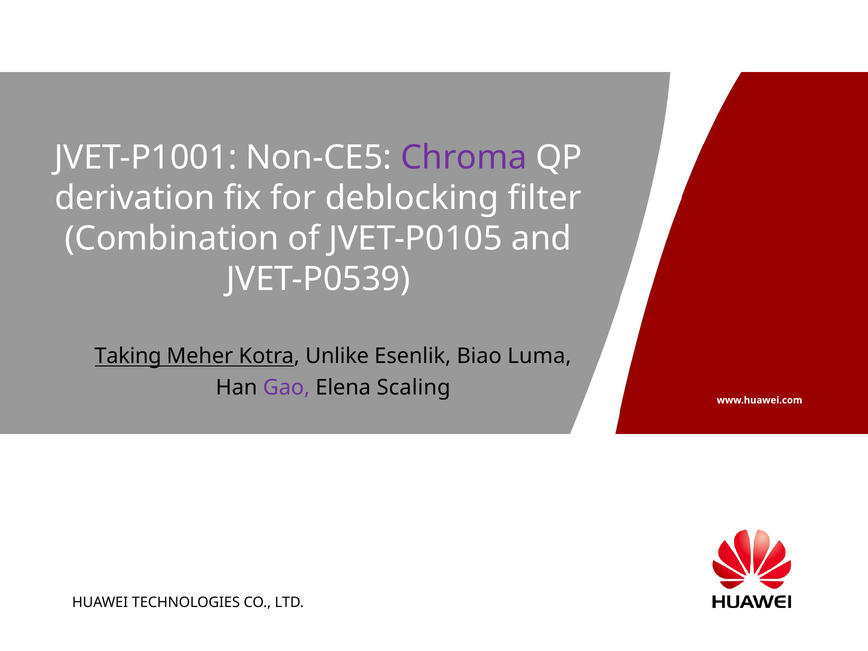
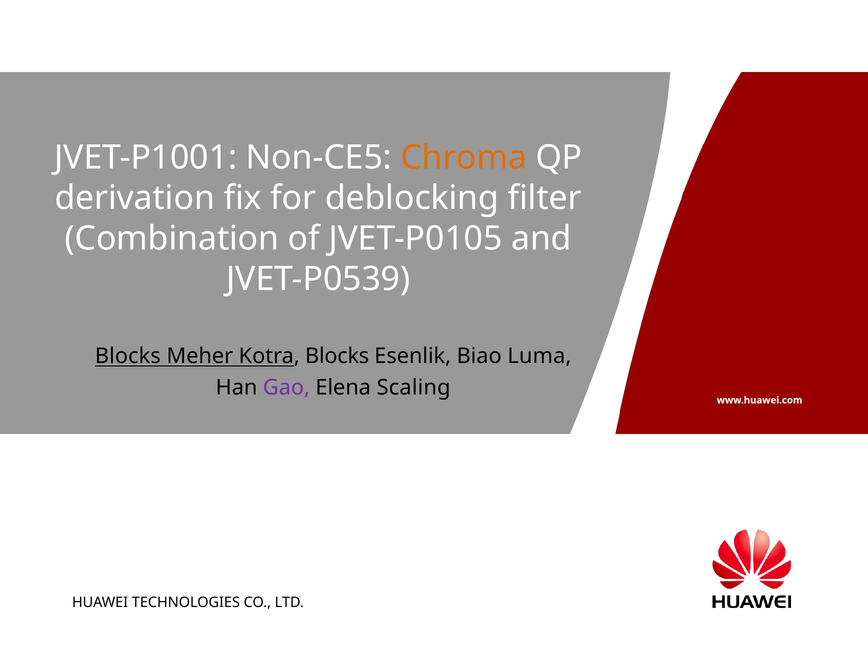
Chroma colour: purple -> orange (464, 158)
Taking: Taking -> Blocks (128, 356)
Kotra Unlike: Unlike -> Blocks (337, 356)
